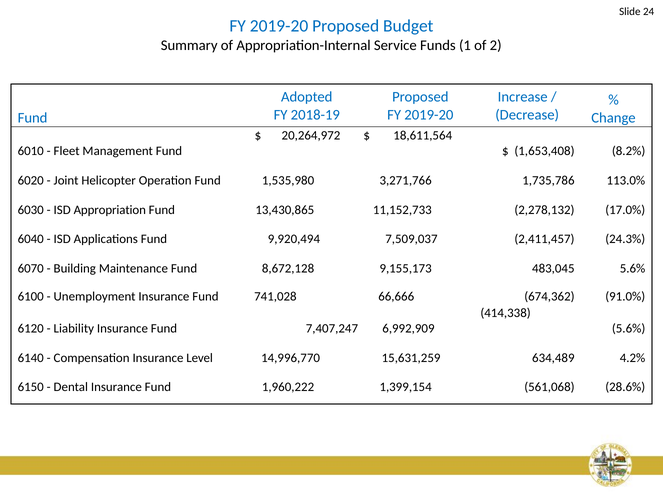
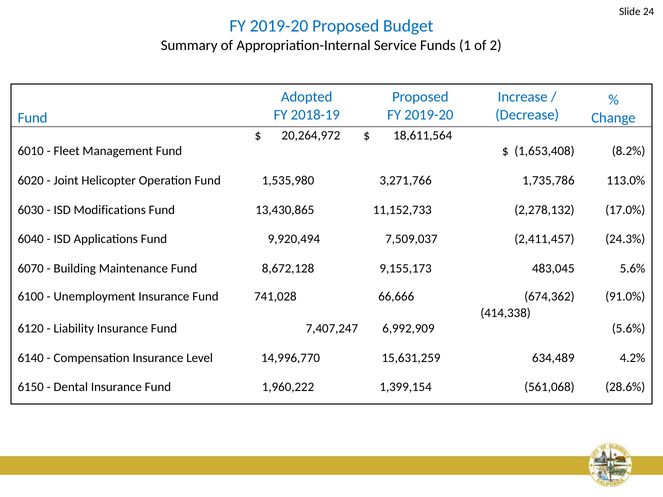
Appropriation: Appropriation -> Modifications (110, 210)
